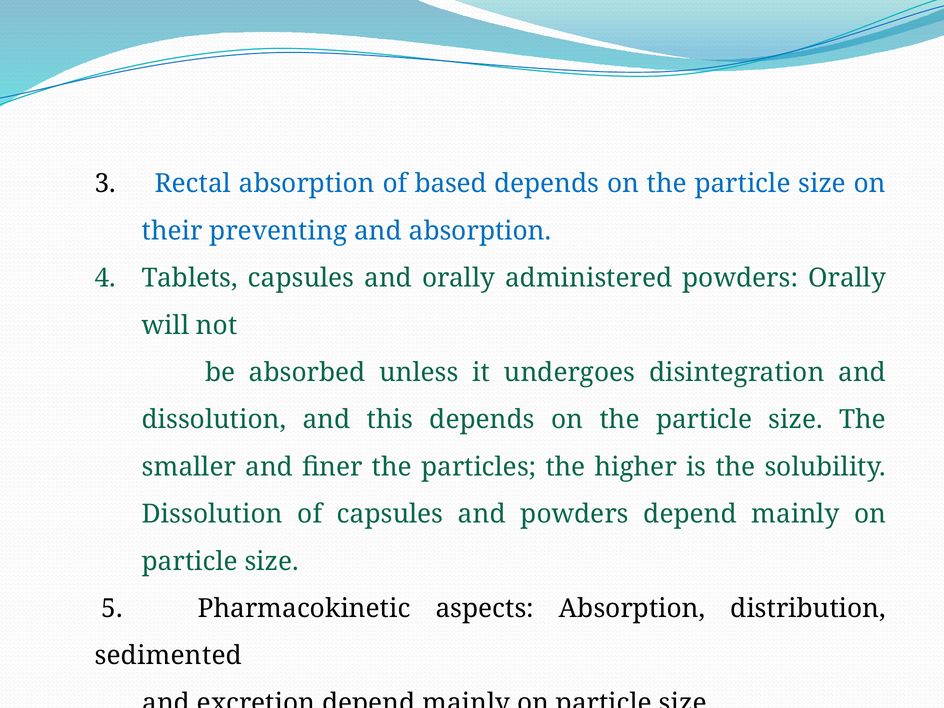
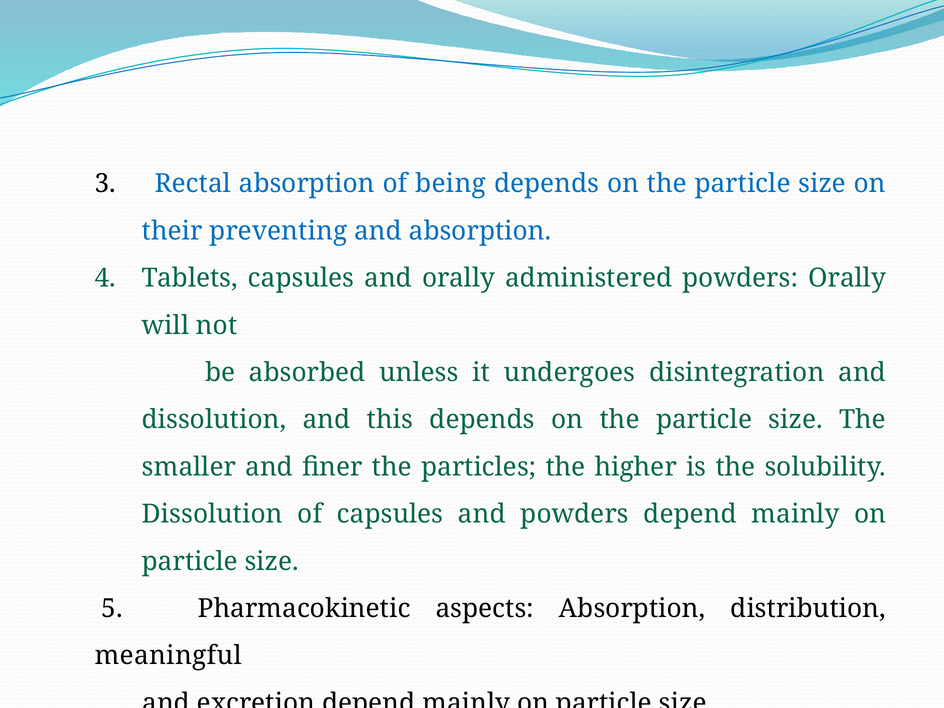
based: based -> being (451, 184)
sedimented: sedimented -> meaningful (168, 656)
